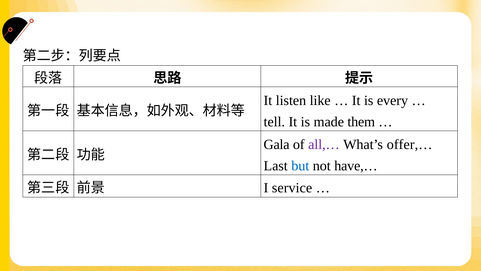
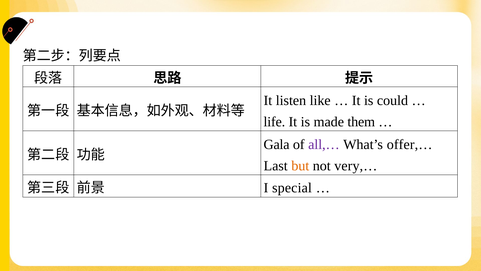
every: every -> could (392, 100)
tell: tell -> life (274, 122)
but colour: blue -> orange (300, 165)
have,…: have,… -> very,… (356, 165)
service: service -> special (292, 188)
